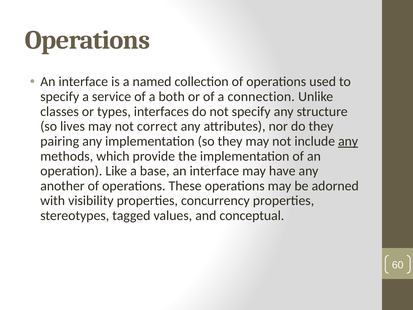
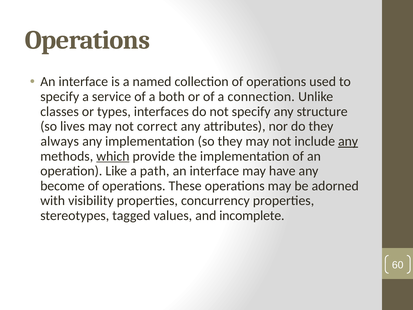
pairing: pairing -> always (60, 141)
which underline: none -> present (113, 156)
base: base -> path (155, 171)
another: another -> become (62, 186)
conceptual: conceptual -> incomplete (252, 215)
